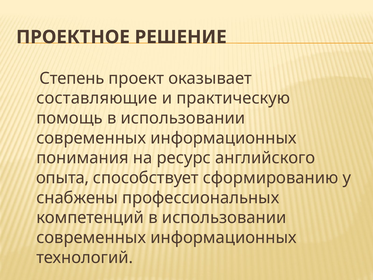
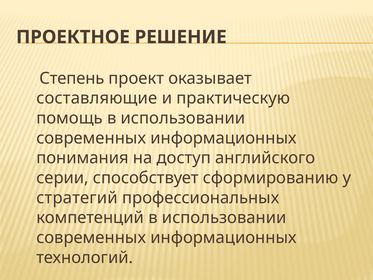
ресурс: ресурс -> доступ (184, 158)
опыта: опыта -> серии (62, 178)
снабжены: снабжены -> стратегий (77, 198)
